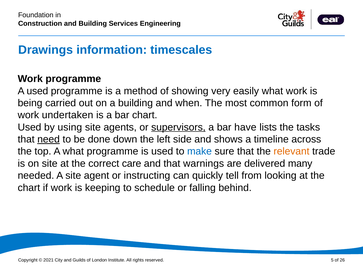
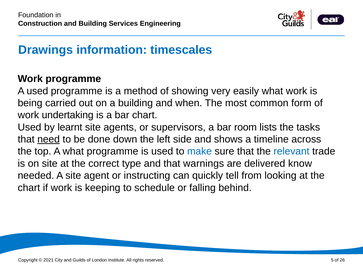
undertaken: undertaken -> undertaking (68, 115)
using: using -> learnt (70, 127)
supervisors underline: present -> none (178, 127)
have: have -> room (245, 127)
relevant colour: orange -> blue (291, 152)
care: care -> type (132, 164)
many: many -> know (300, 164)
